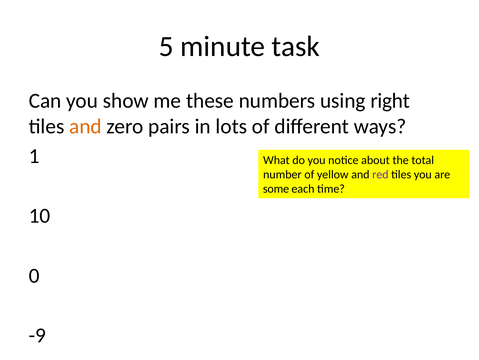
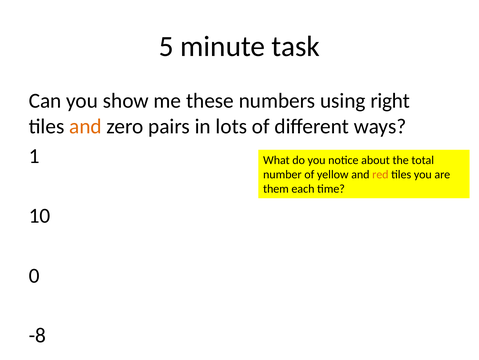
red colour: purple -> orange (380, 174)
some: some -> them (276, 189)
-9: -9 -> -8 (37, 335)
